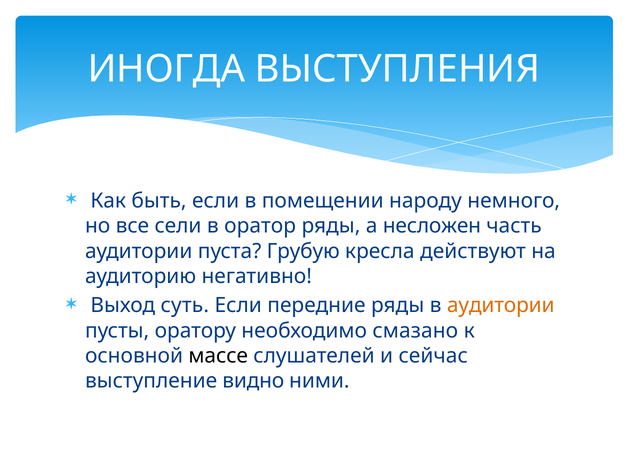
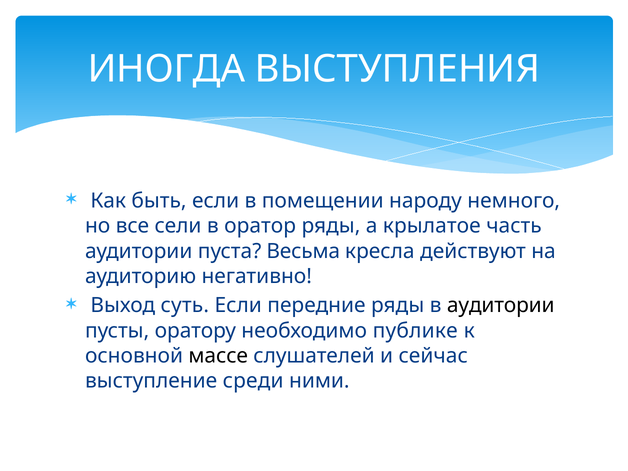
несложен: несложен -> крылатое (432, 226)
Грубую: Грубую -> Весьма (303, 251)
аудитории colour: orange -> black (501, 306)
смазано: смазано -> публике (415, 331)
видно: видно -> среди (253, 381)
